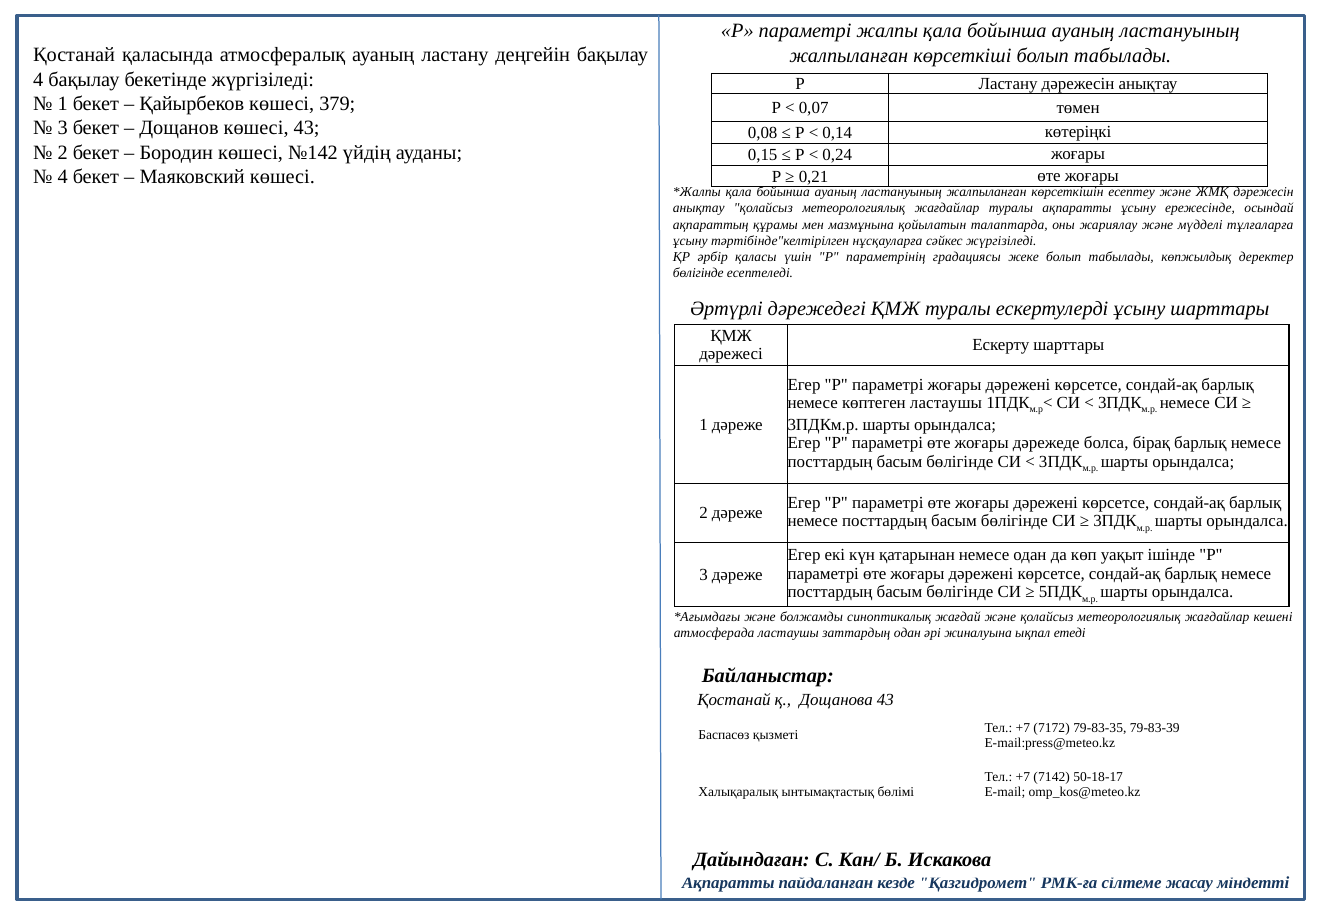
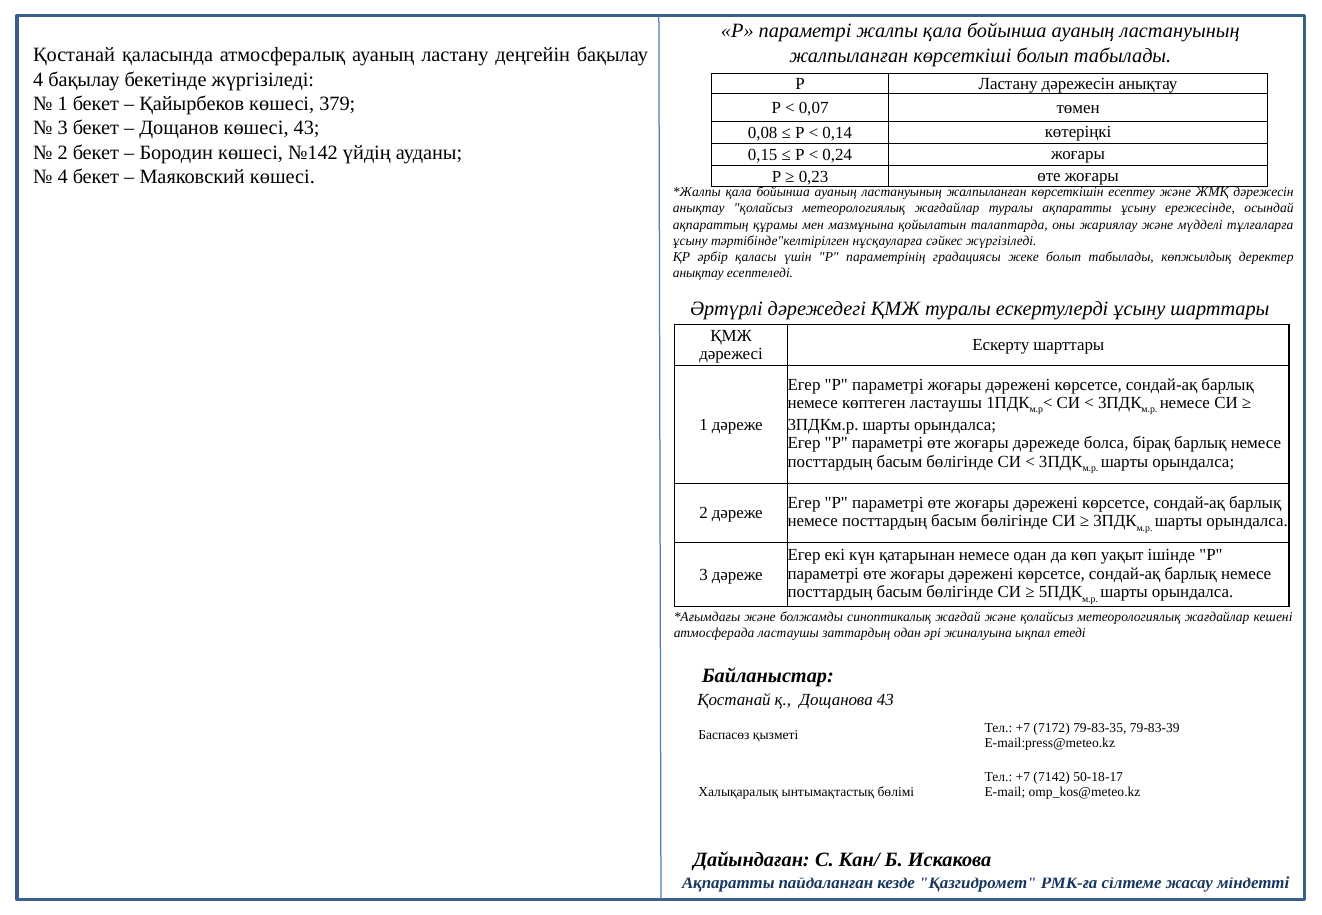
0,21: 0,21 -> 0,23 (814, 177)
бөлігінде: бөлігінде -> анықтау (698, 273)
